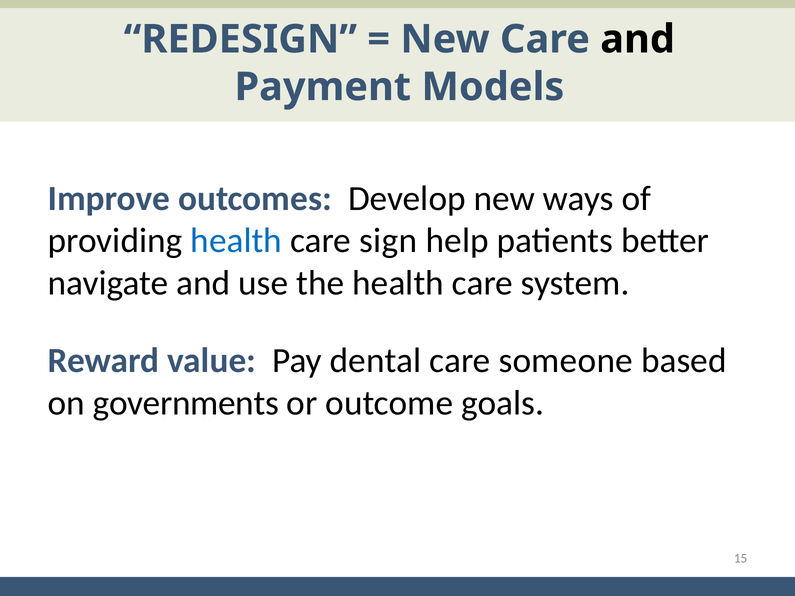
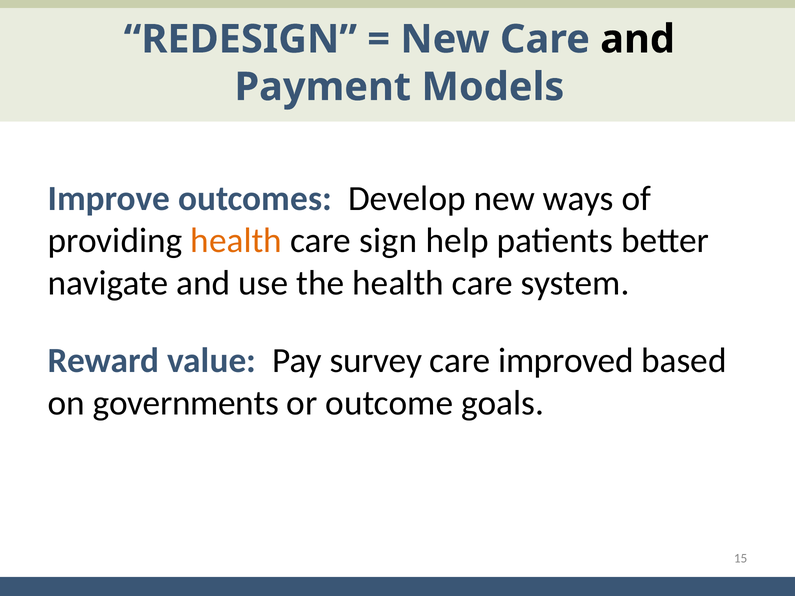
health colour: blue -> orange (236, 241)
dental: dental -> survey (376, 361)
someone: someone -> improved (566, 361)
